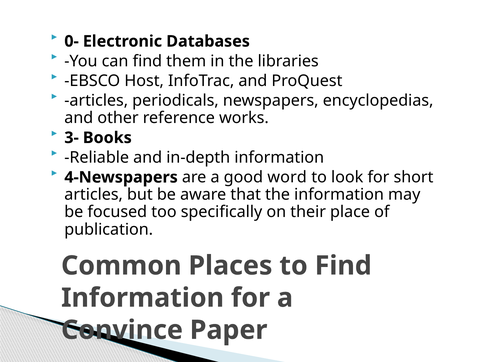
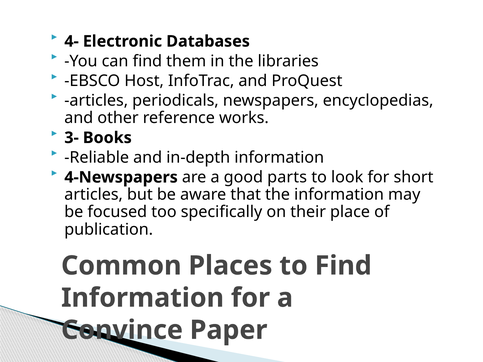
0-: 0- -> 4- (72, 41)
word: word -> parts (287, 177)
